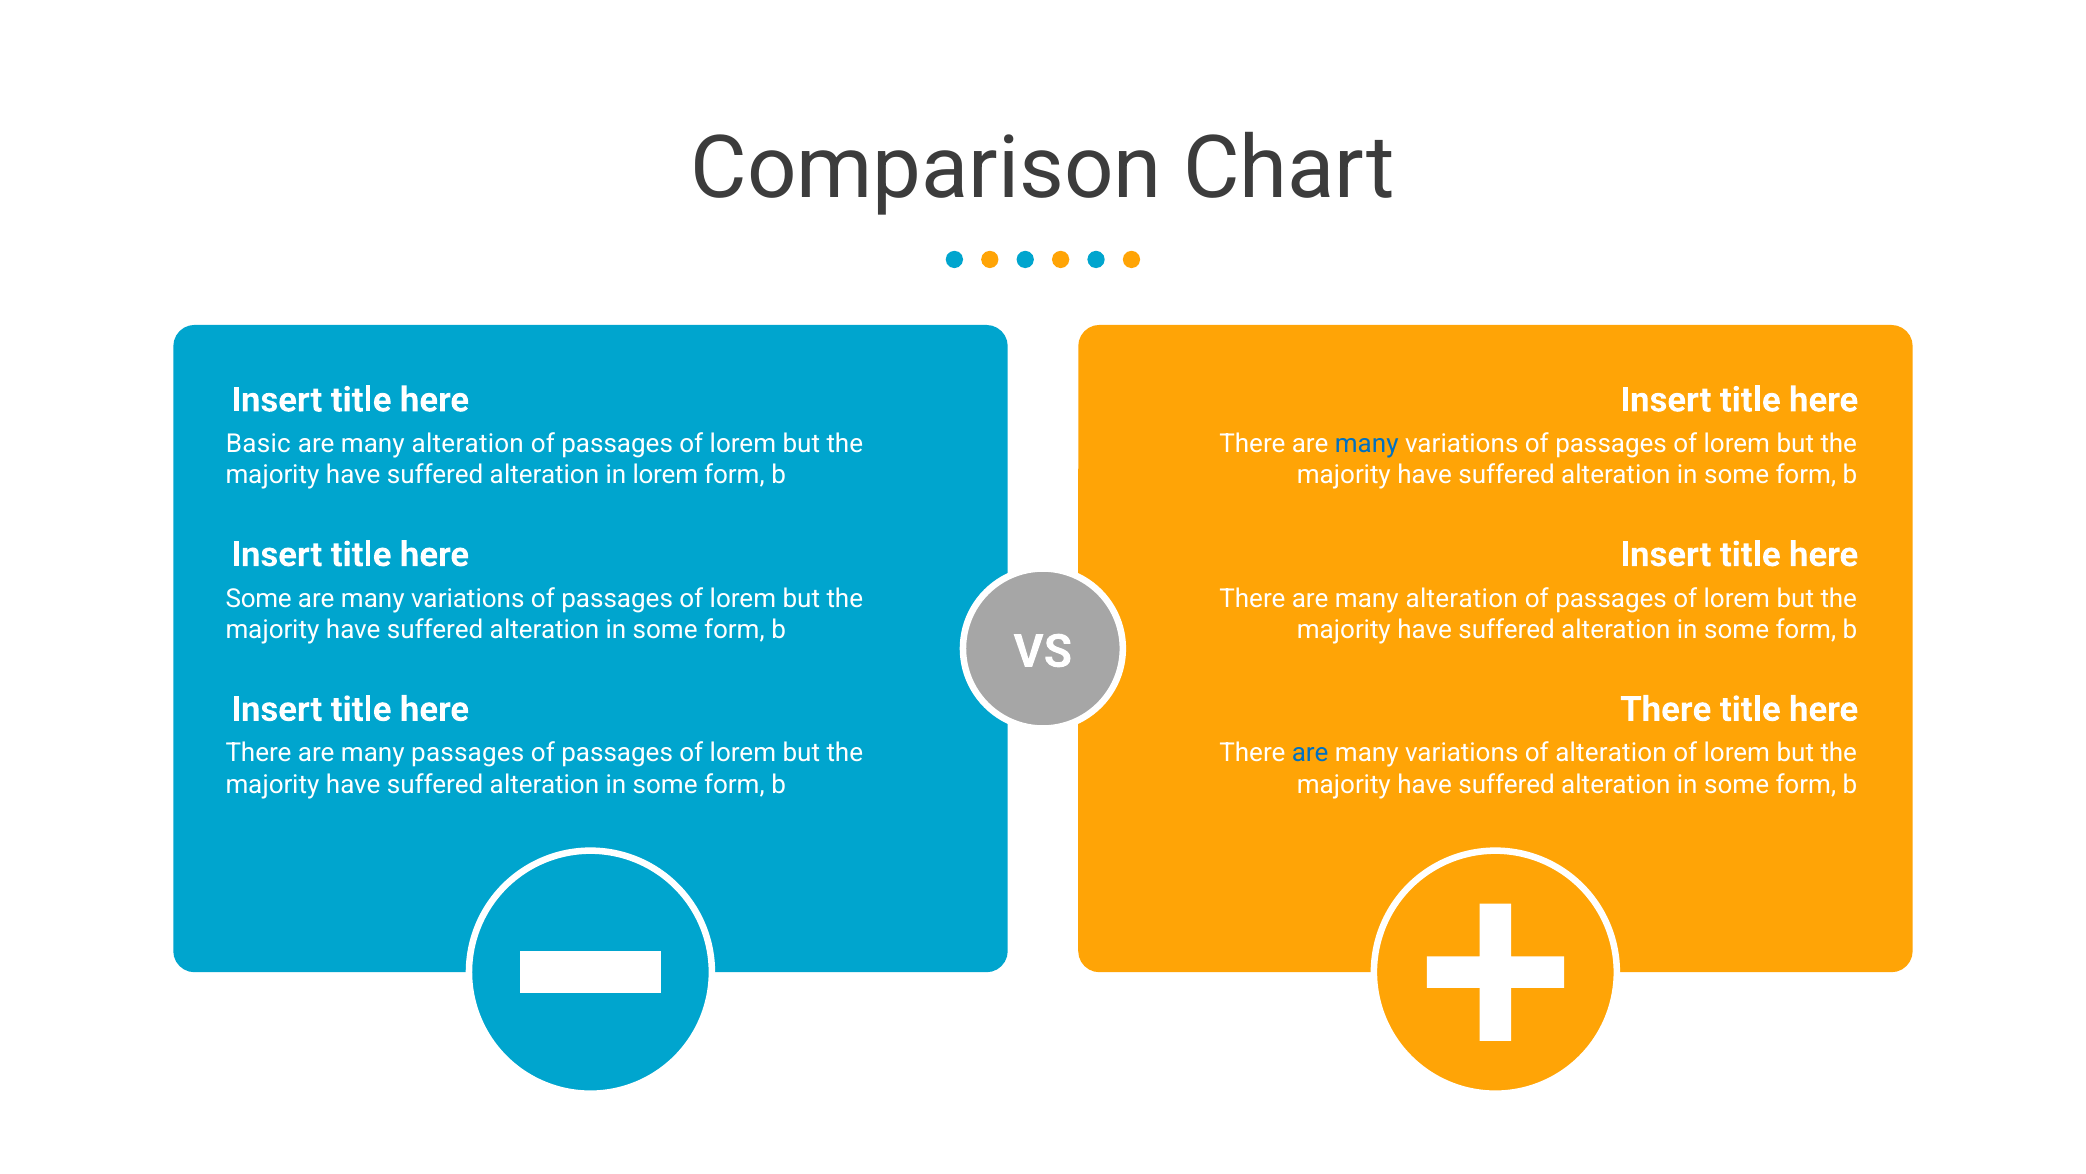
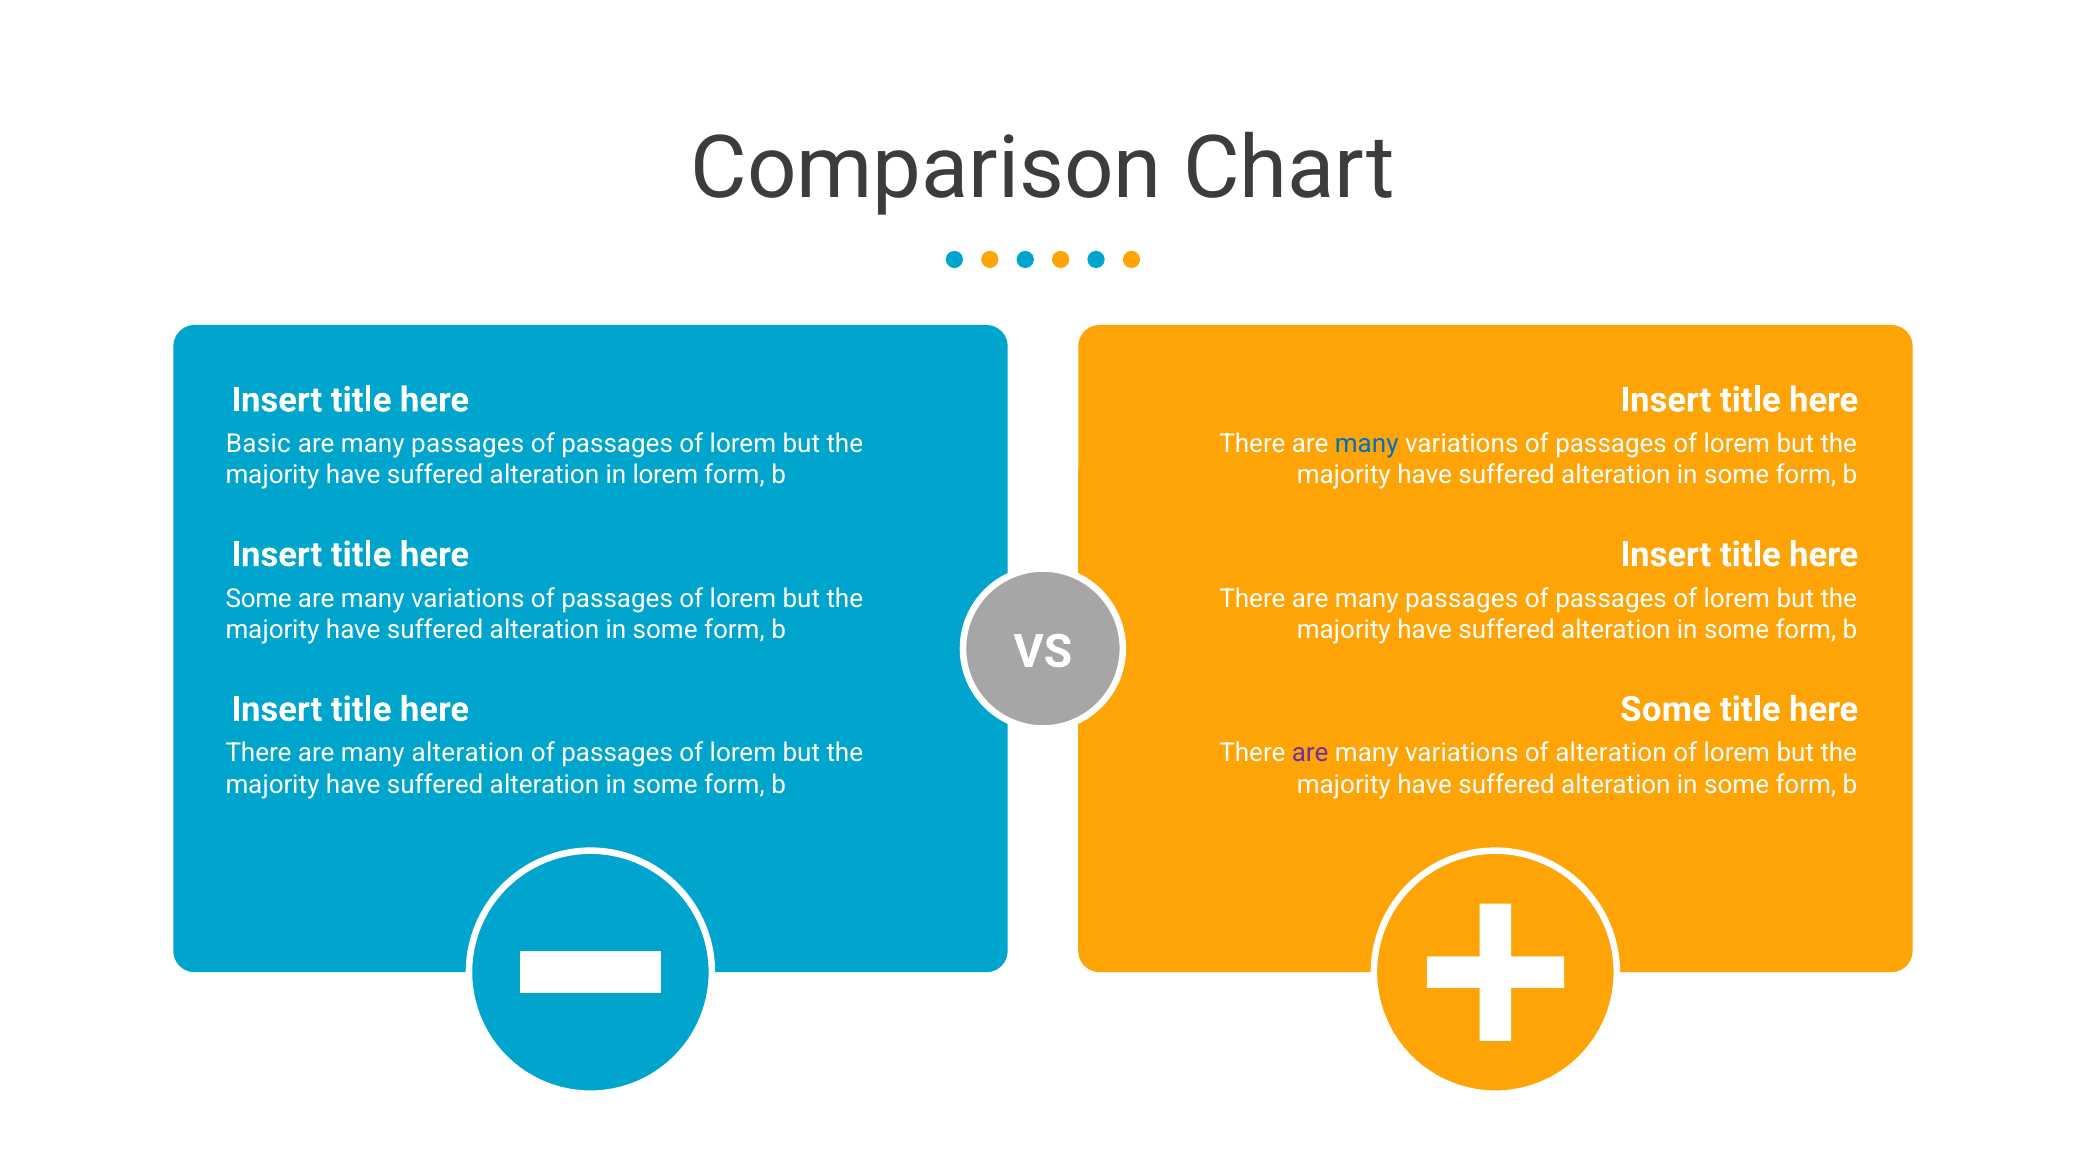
alteration: alteration -> passages (468, 443)
There are many alteration: alteration -> passages (1462, 598)
There: There -> Some (1666, 709)
many passages: passages -> alteration (468, 753)
are colour: blue -> purple (1310, 753)
